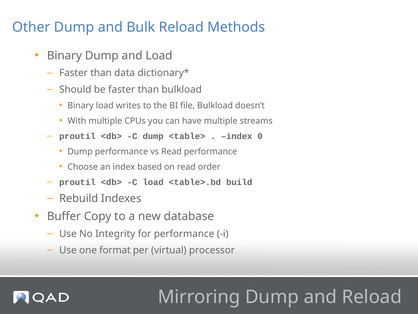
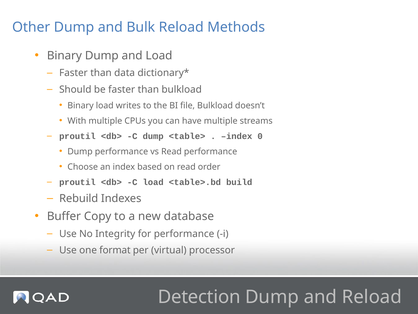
Mirroring: Mirroring -> Detection (199, 296)
